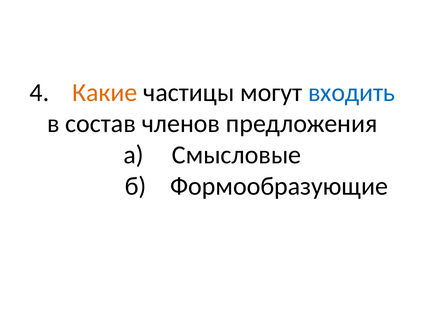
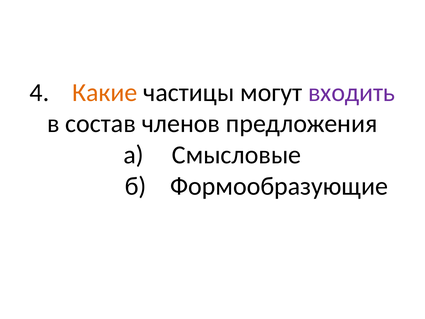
входить colour: blue -> purple (352, 92)
